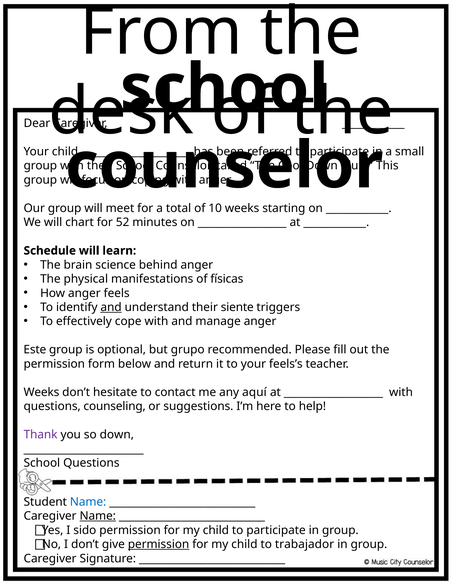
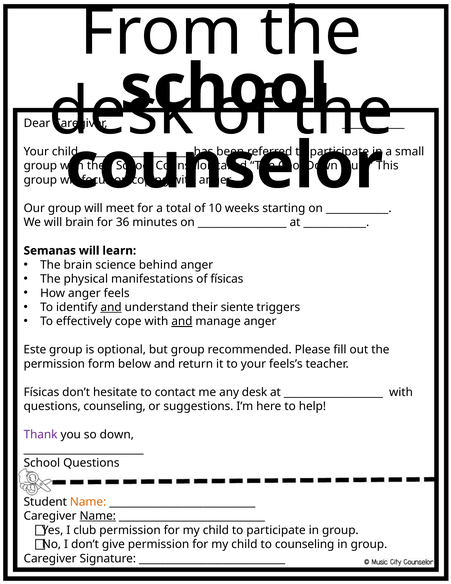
will chart: chart -> brain (80, 222)
52: 52 -> 36 (123, 222)
Schedule: Schedule -> Semanas (50, 251)
and underline: none -> present (182, 321)
but grupo: grupo -> group (188, 350)
Weeks: Weeks -> Físicas (41, 392)
any aquí: aquí -> desk (255, 392)
Name colour: blue -> orange (88, 502)
I sido: sido -> club (85, 530)
permission underline: present -> none (159, 544)
to trabajador: trabajador -> counseling (305, 544)
